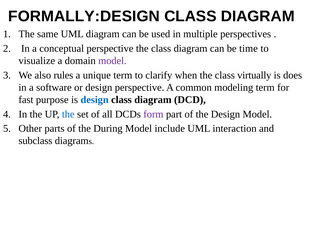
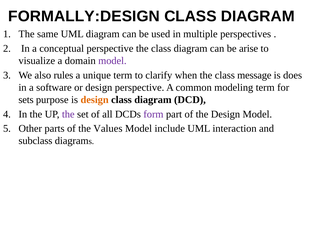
time: time -> arise (249, 49)
virtually: virtually -> message (254, 75)
fast: fast -> sets (26, 100)
design colour: blue -> orange (95, 100)
the colour: blue -> purple (68, 115)
During: During -> Values (108, 129)
